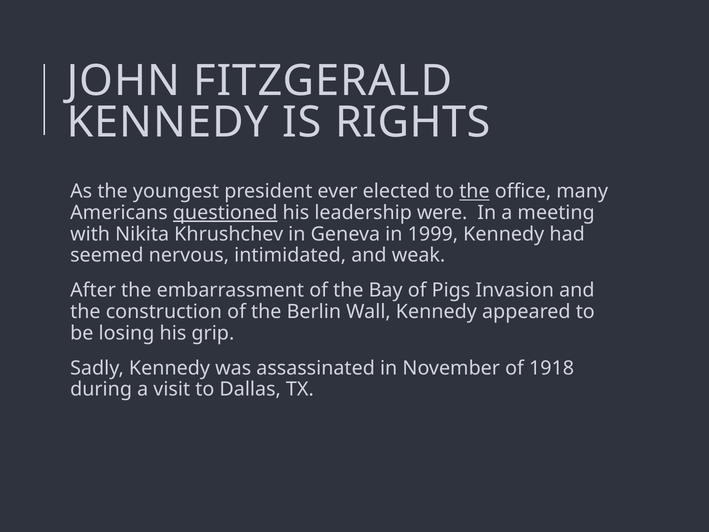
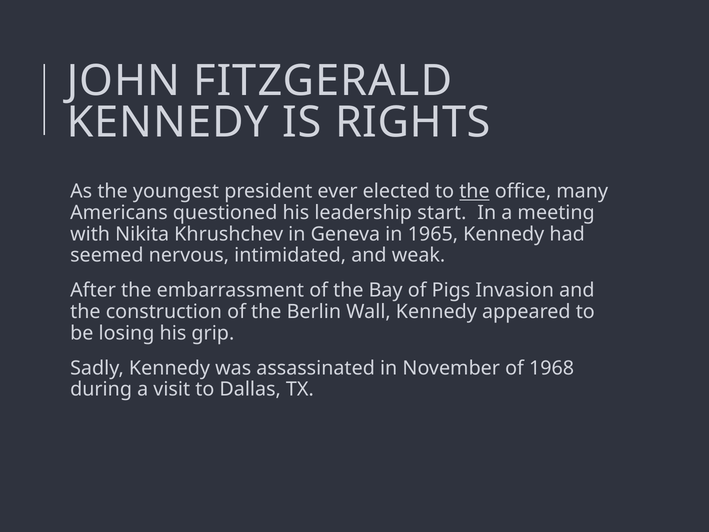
questioned underline: present -> none (225, 213)
were: were -> start (442, 213)
1999: 1999 -> 1965 (433, 234)
1918: 1918 -> 1968 (552, 368)
